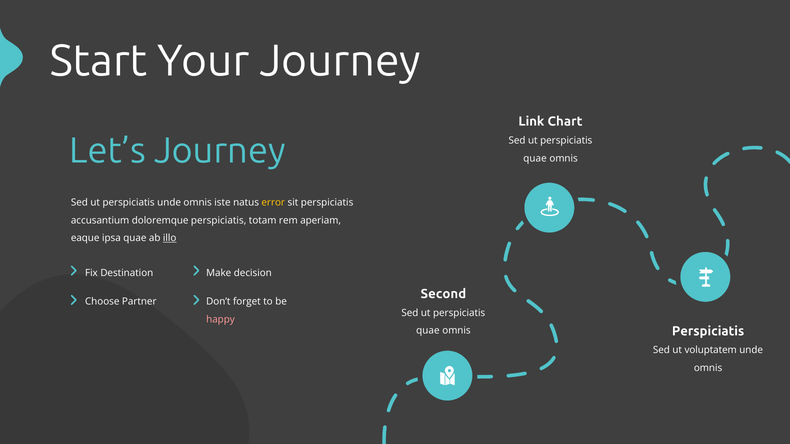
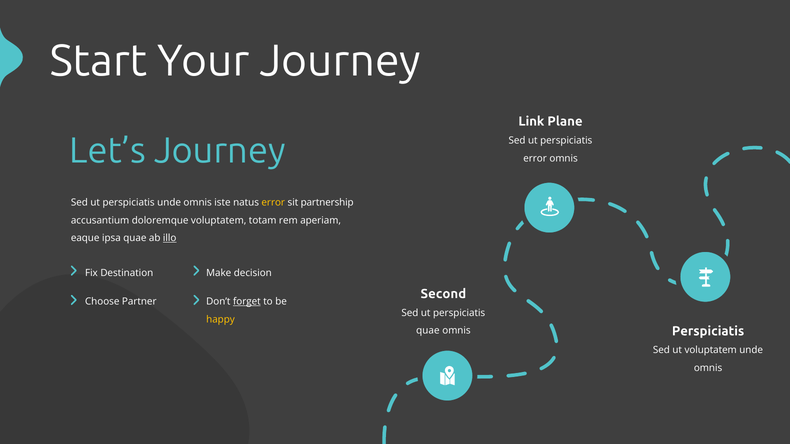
Chart: Chart -> Plane (565, 121)
quae: quae -> error (535, 158)
sit perspiciatis: perspiciatis -> partnership (327, 203)
doloremque perspiciatis: perspiciatis -> voluptatem (219, 221)
forget underline: none -> present (247, 302)
happy colour: pink -> yellow (220, 320)
